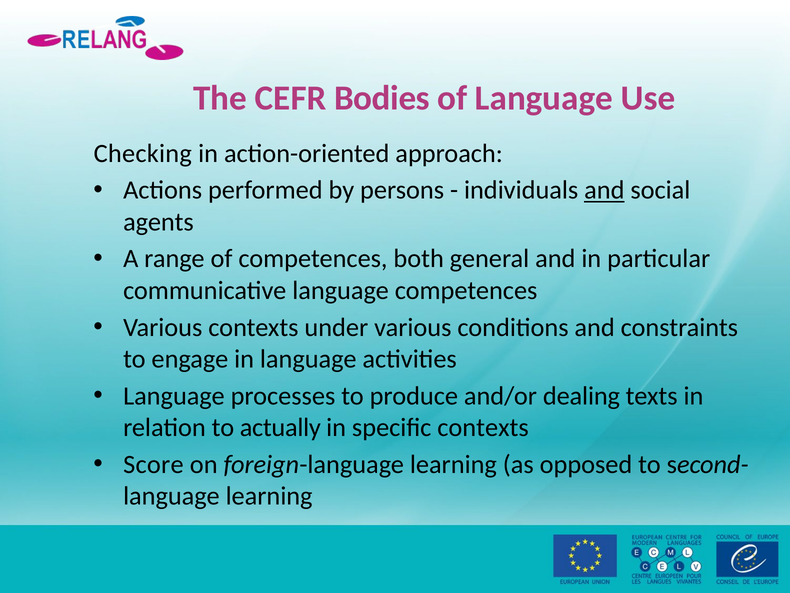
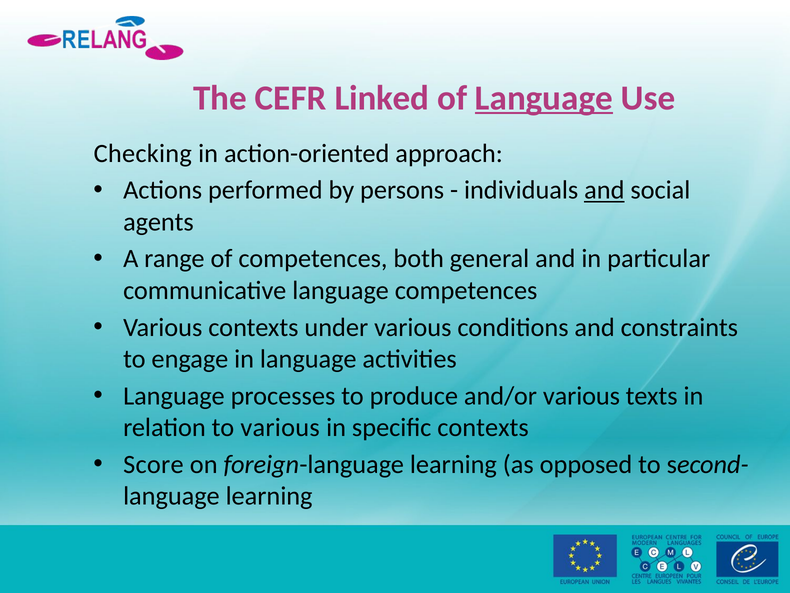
Bodies: Bodies -> Linked (382, 98)
Language underline: none -> present (544, 98)
and/or dealing: dealing -> various (581, 395)
to actually: actually -> various (280, 427)
